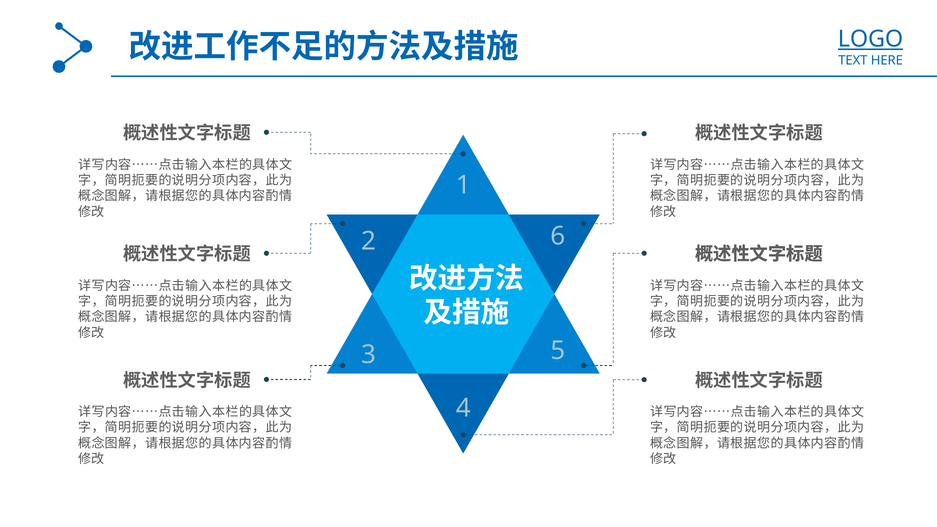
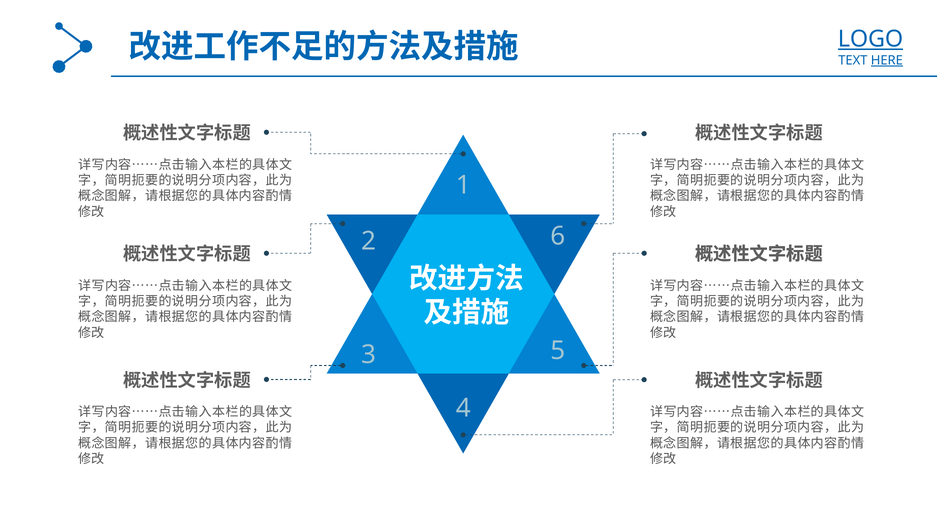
HERE underline: none -> present (887, 61)
